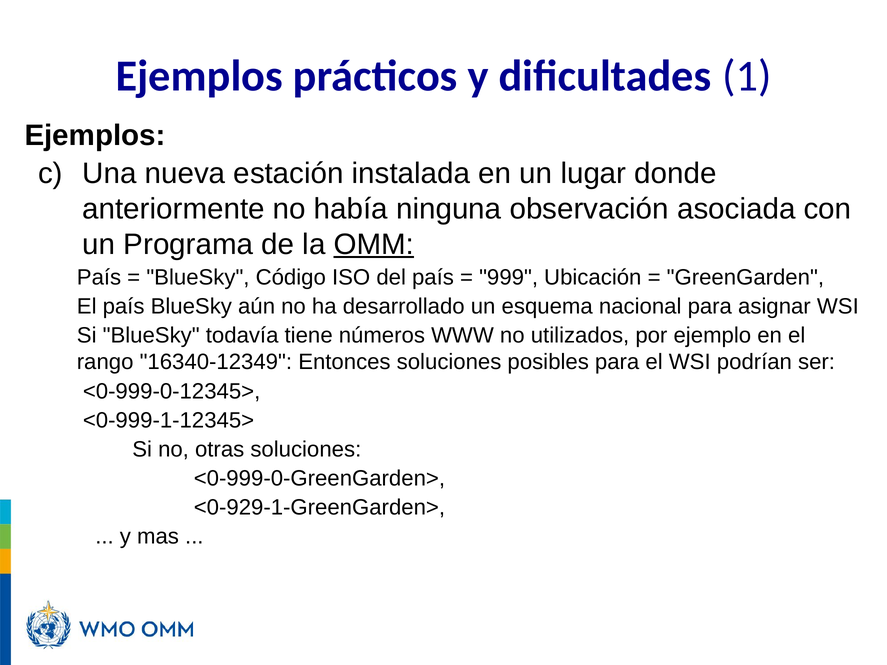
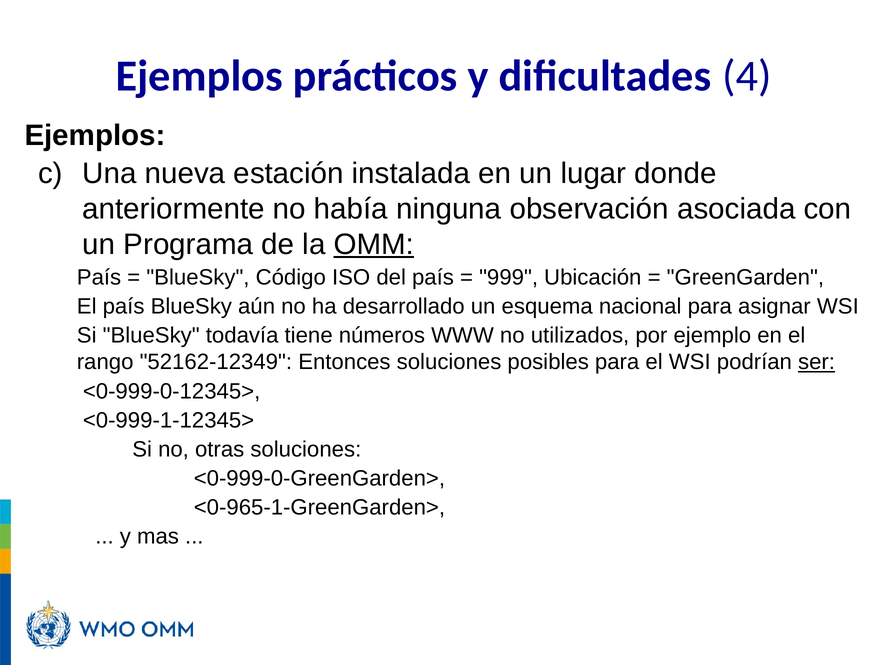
1: 1 -> 4 (747, 76)
16340-12349: 16340-12349 -> 52162-12349 (216, 362)
ser underline: none -> present (817, 362)
<0-929-1-GreenGarden>: <0-929-1-GreenGarden> -> <0-965-1-GreenGarden> (319, 508)
